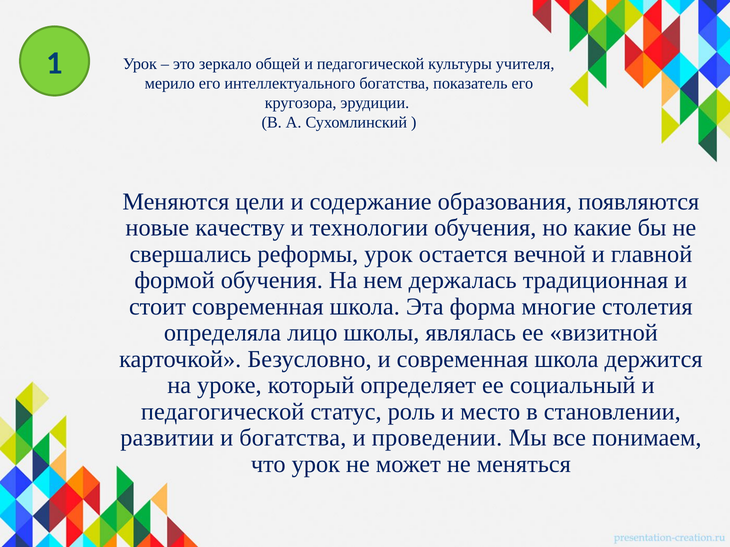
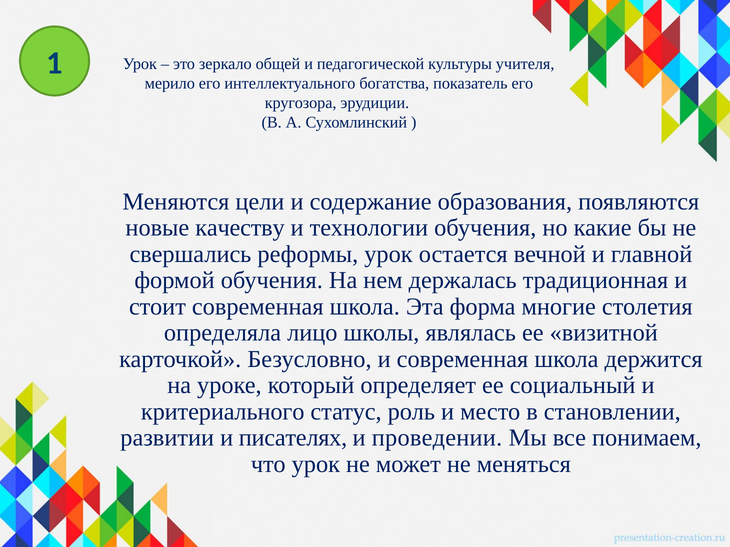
педагогической: педагогической -> критериального (223, 412)
и богатства: богатства -> писателях (293, 438)
